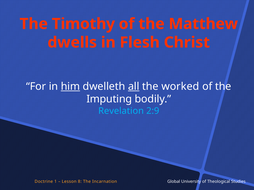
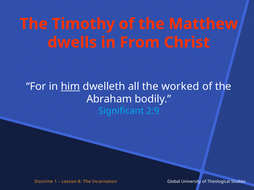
Flesh: Flesh -> From (140, 43)
all underline: present -> none (134, 87)
Imputing: Imputing -> Abraham (109, 99)
Revelation: Revelation -> Significant (121, 111)
